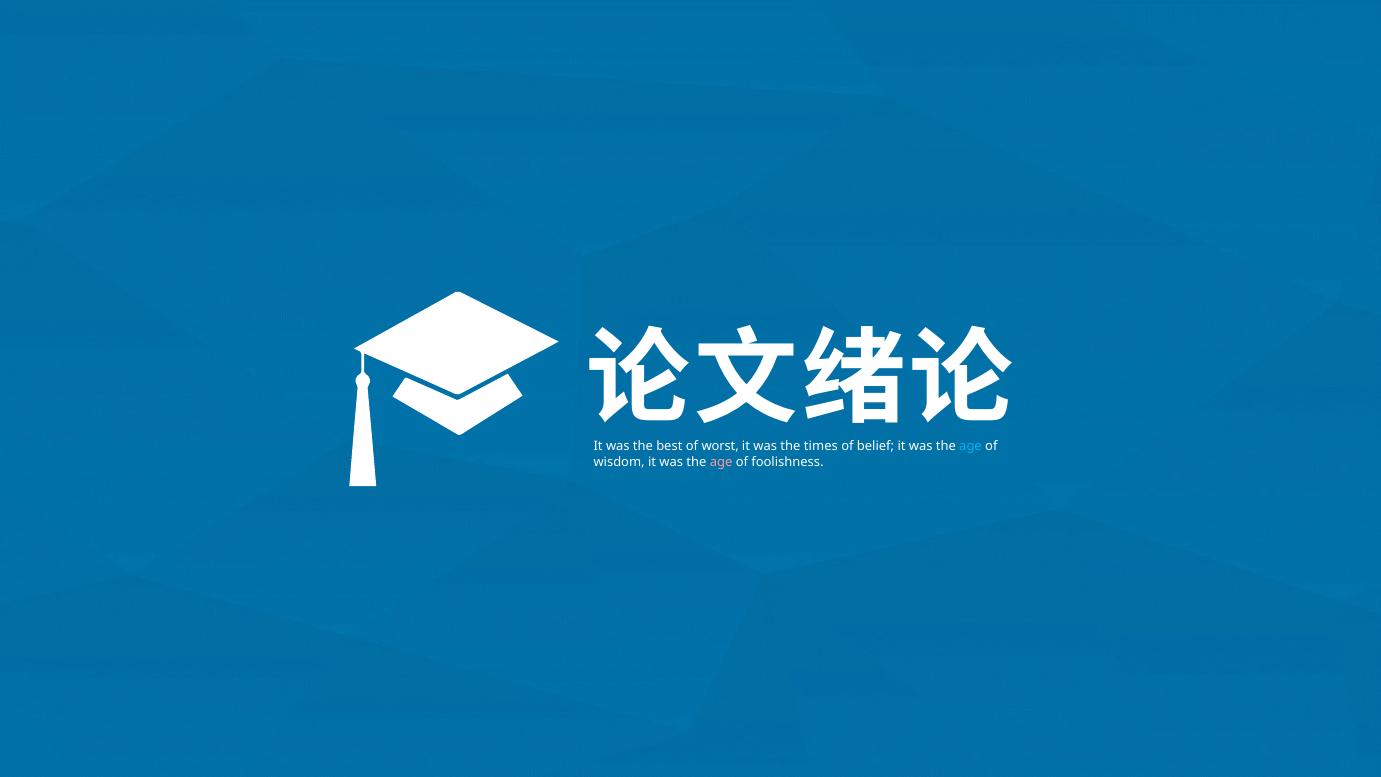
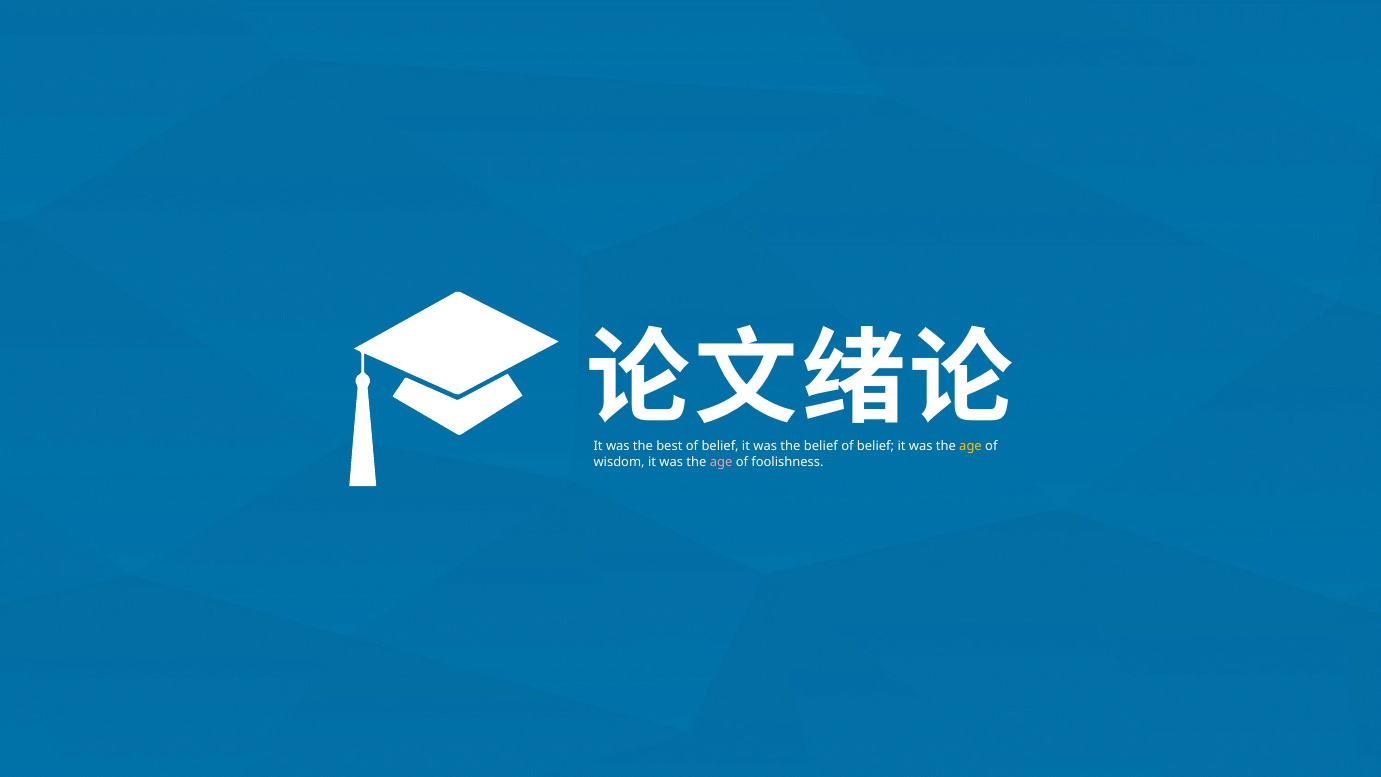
best of worst: worst -> belief (720, 446)
the times: times -> belief (821, 446)
age colour: light blue -> yellow (971, 446)
